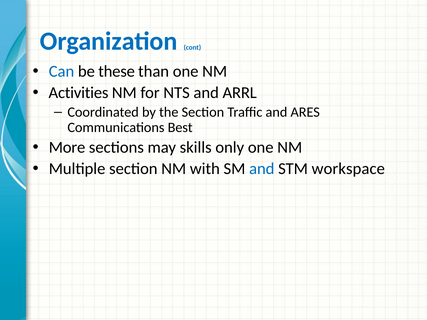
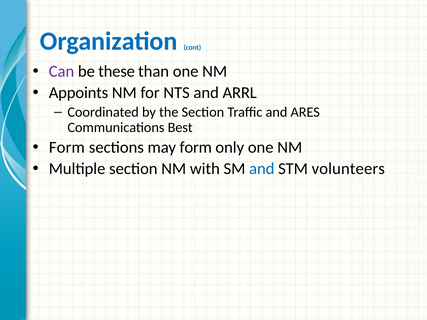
Can colour: blue -> purple (61, 71)
Activities: Activities -> Appoints (78, 93)
More: More -> Form (67, 147)
may skills: skills -> form (196, 147)
workspace: workspace -> volunteers (348, 169)
